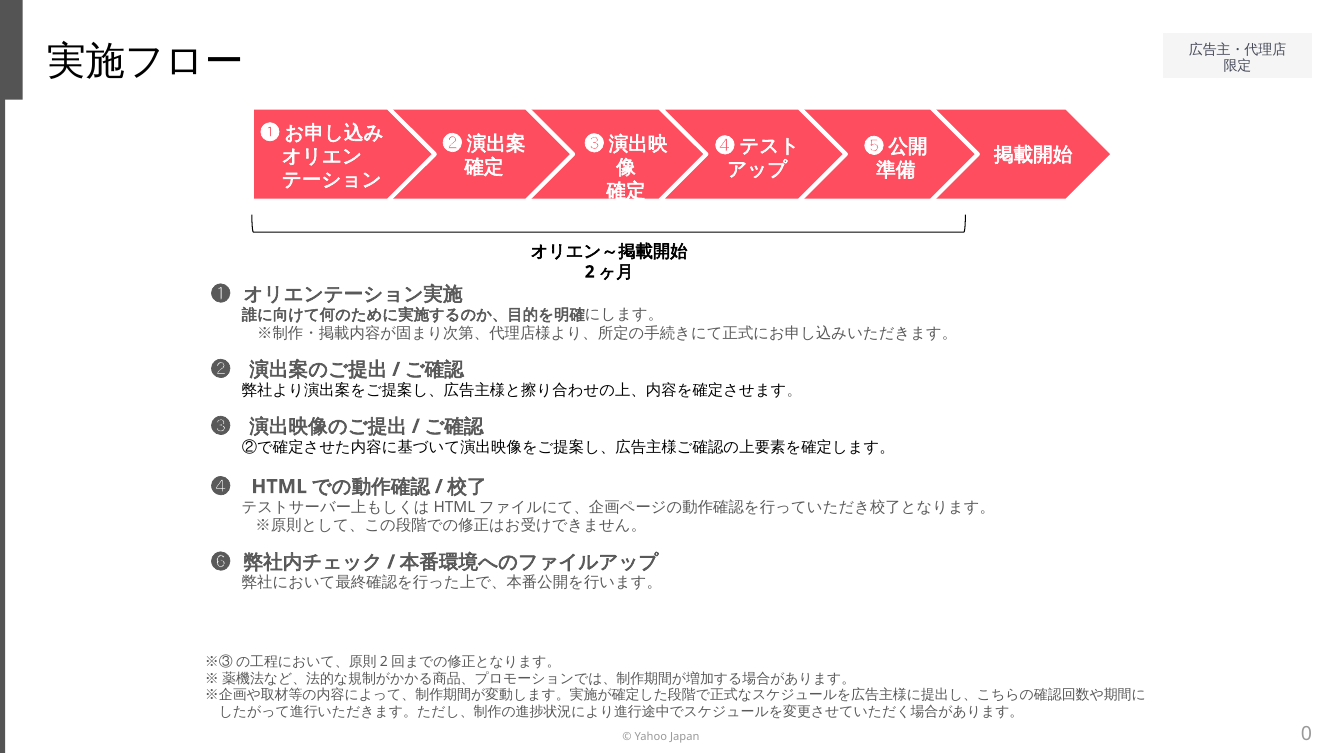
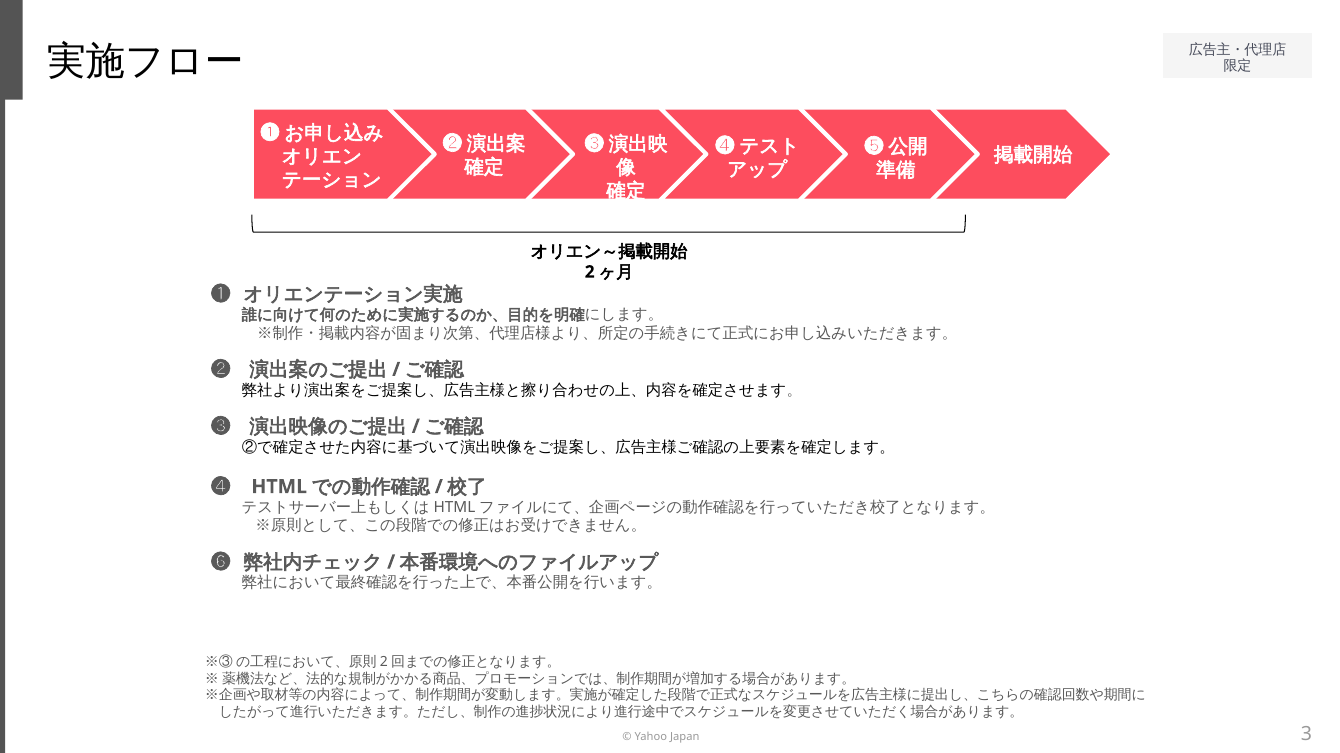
0: 0 -> 3 (1306, 735)
